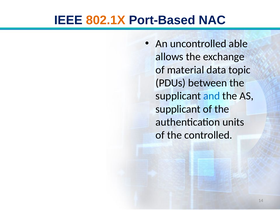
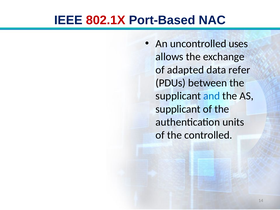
802.1X colour: orange -> red (106, 20)
able: able -> uses (238, 44)
material: material -> adapted (186, 70)
topic: topic -> refer (239, 70)
